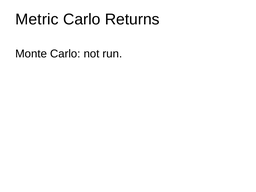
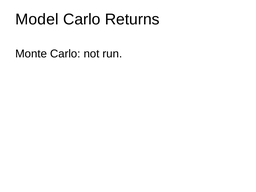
Metric: Metric -> Model (37, 19)
